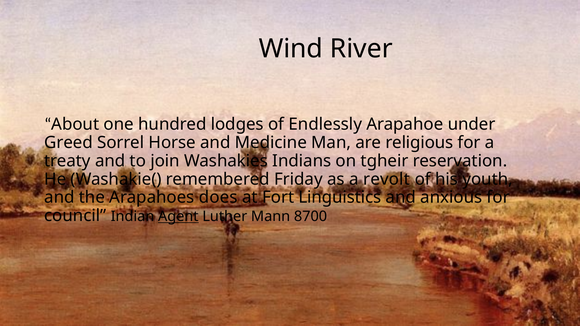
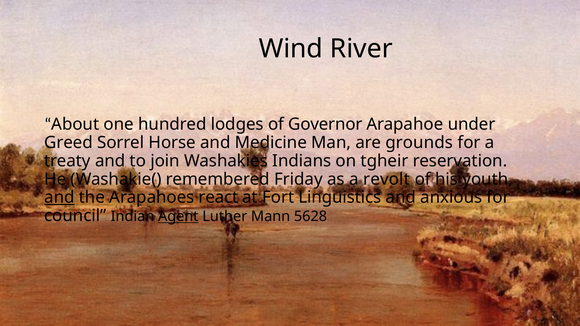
Endlessly: Endlessly -> Governor (325, 124)
religious: religious -> grounds (419, 143)
and underline: none -> present (59, 198)
does: does -> react (218, 198)
8700: 8700 -> 5628 (311, 217)
